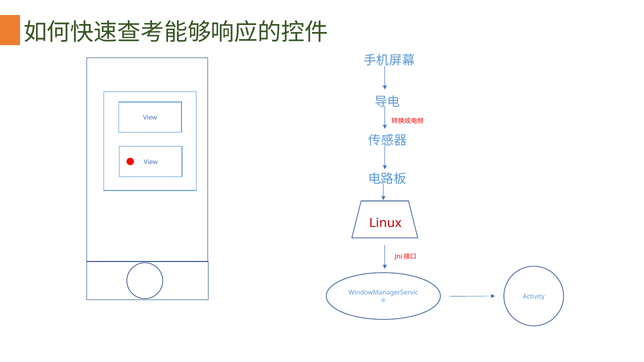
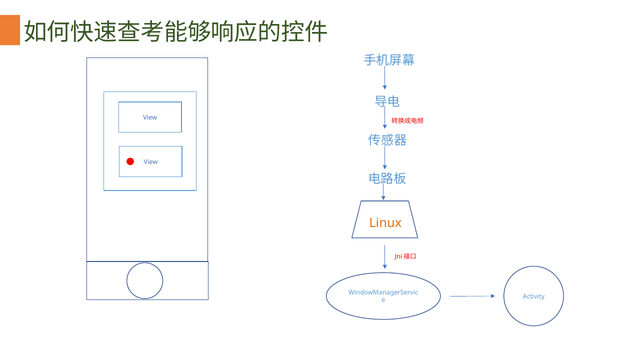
Linux colour: red -> orange (385, 223)
